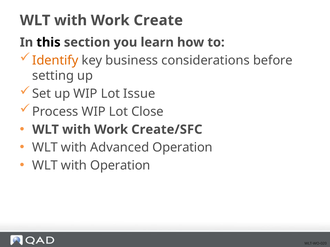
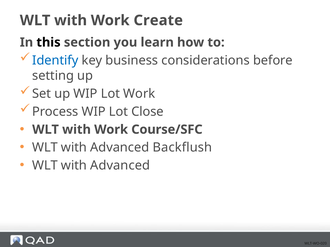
Identify colour: orange -> blue (55, 60)
Lot Issue: Issue -> Work (139, 94)
Create/SFC: Create/SFC -> Course/SFC (167, 130)
Advanced Operation: Operation -> Backflush (182, 148)
Operation: Operation -> Advanced (120, 166)
